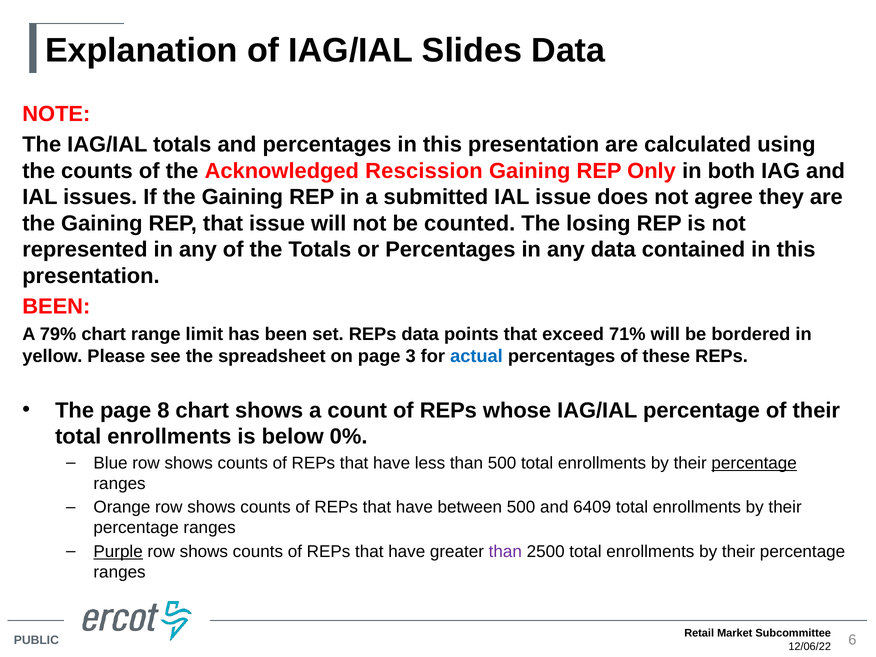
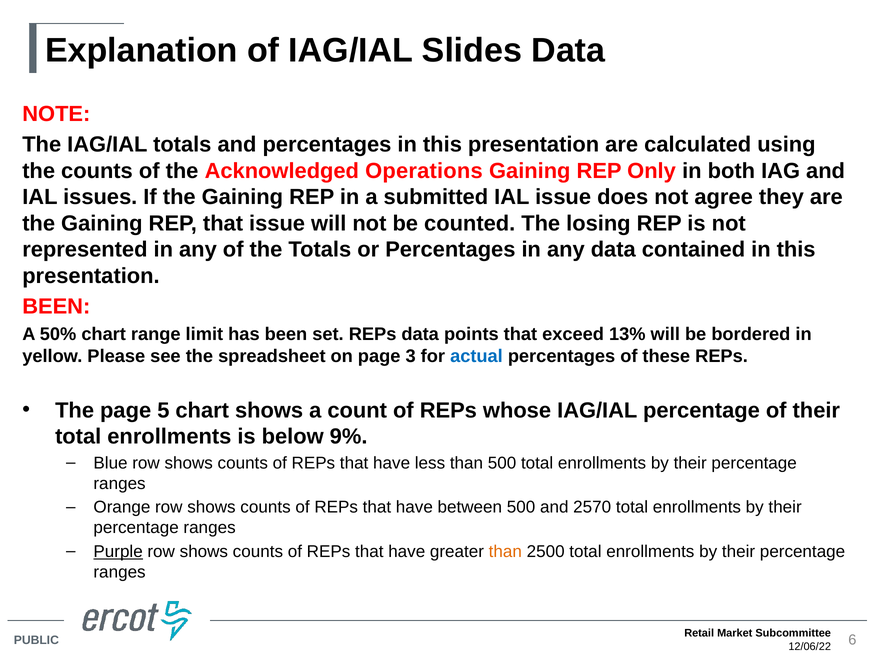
Rescission: Rescission -> Operations (424, 171)
79%: 79% -> 50% (58, 334)
71%: 71% -> 13% (627, 334)
8: 8 -> 5 (163, 410)
0%: 0% -> 9% (349, 437)
percentage underline: present -> none (754, 463)
6409: 6409 -> 2570 (592, 507)
than colour: purple -> orange (505, 552)
